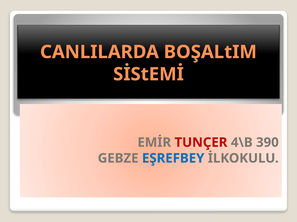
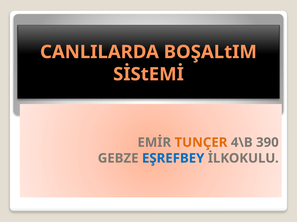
TUNÇER colour: red -> orange (201, 143)
